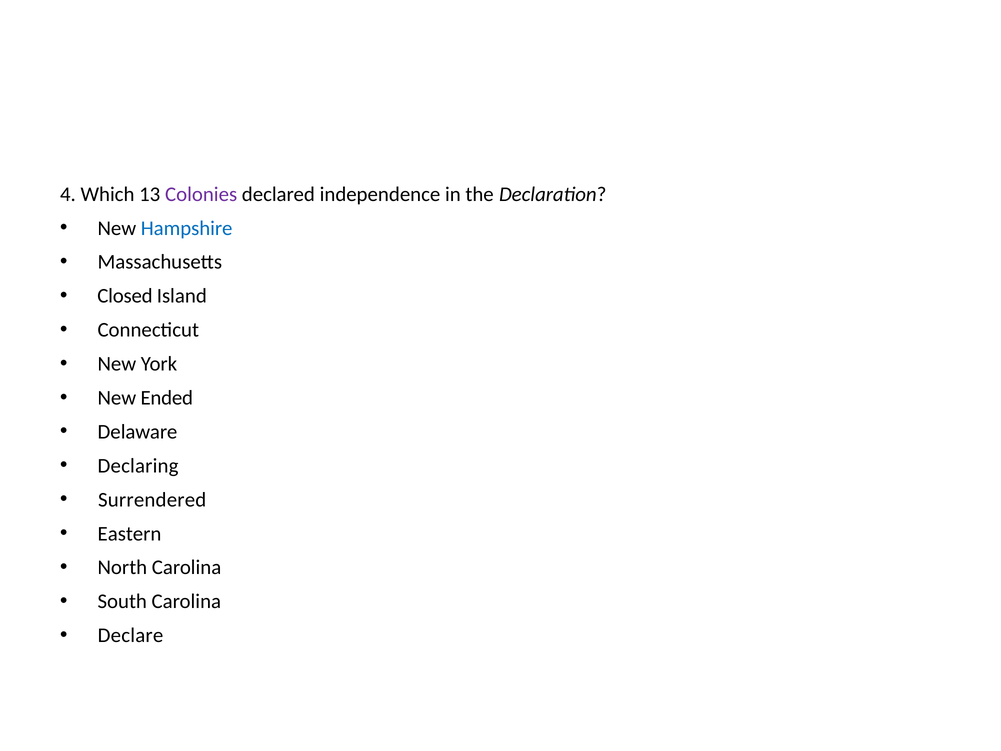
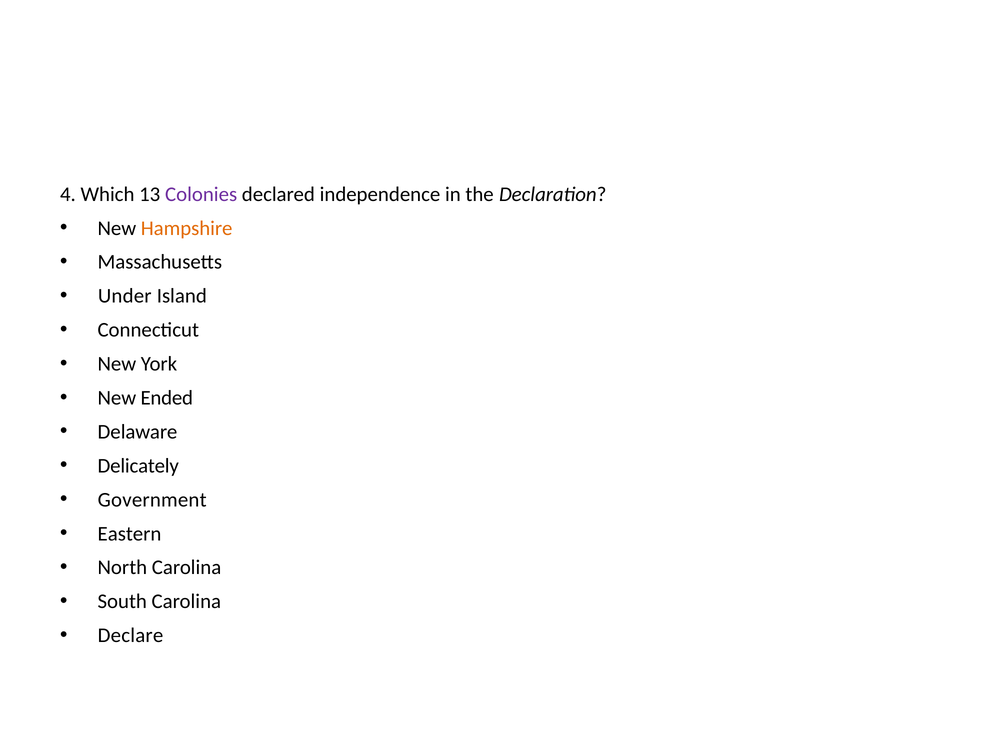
Hampshire colour: blue -> orange (187, 228)
Closed: Closed -> Under (125, 296)
Declaring: Declaring -> Delicately (138, 466)
Surrendered: Surrendered -> Government (152, 500)
